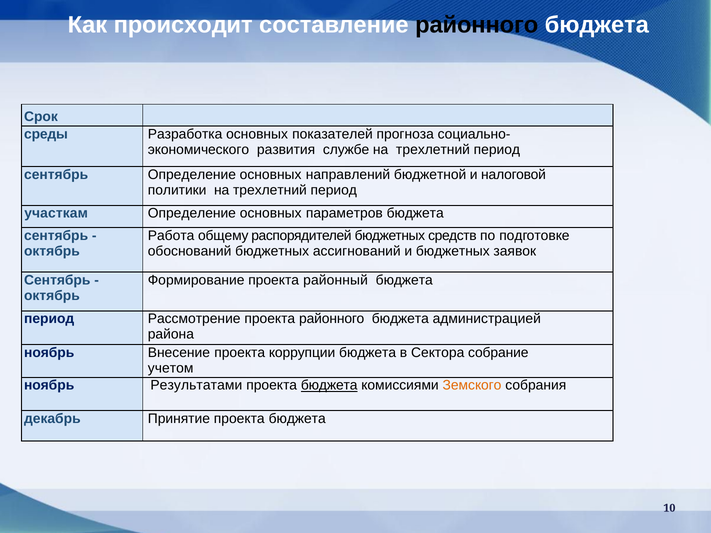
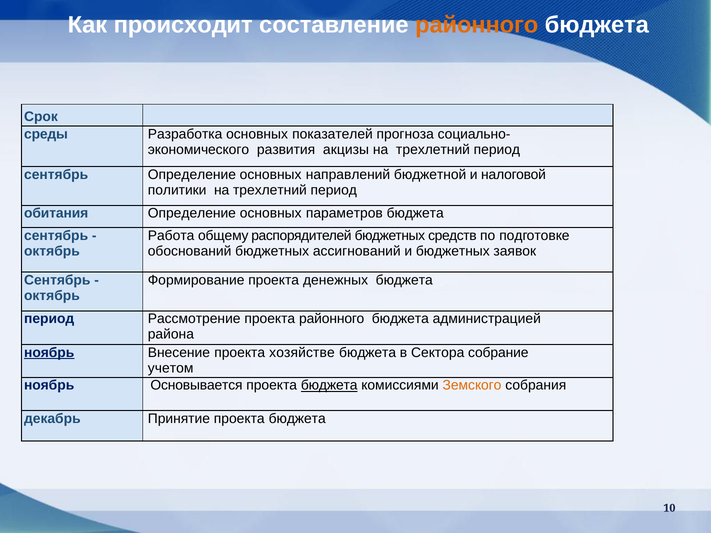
районного colour: black -> orange (477, 25)
службе: службе -> акцизы (346, 150)
участкам: участкам -> обитания (56, 213)
районный: районный -> денежных (336, 280)
ноябрь underline: none -> present (49, 353)
коррупции: коррупции -> хозяйстве (302, 353)
Результатами: Результатами -> Основывается (196, 386)
